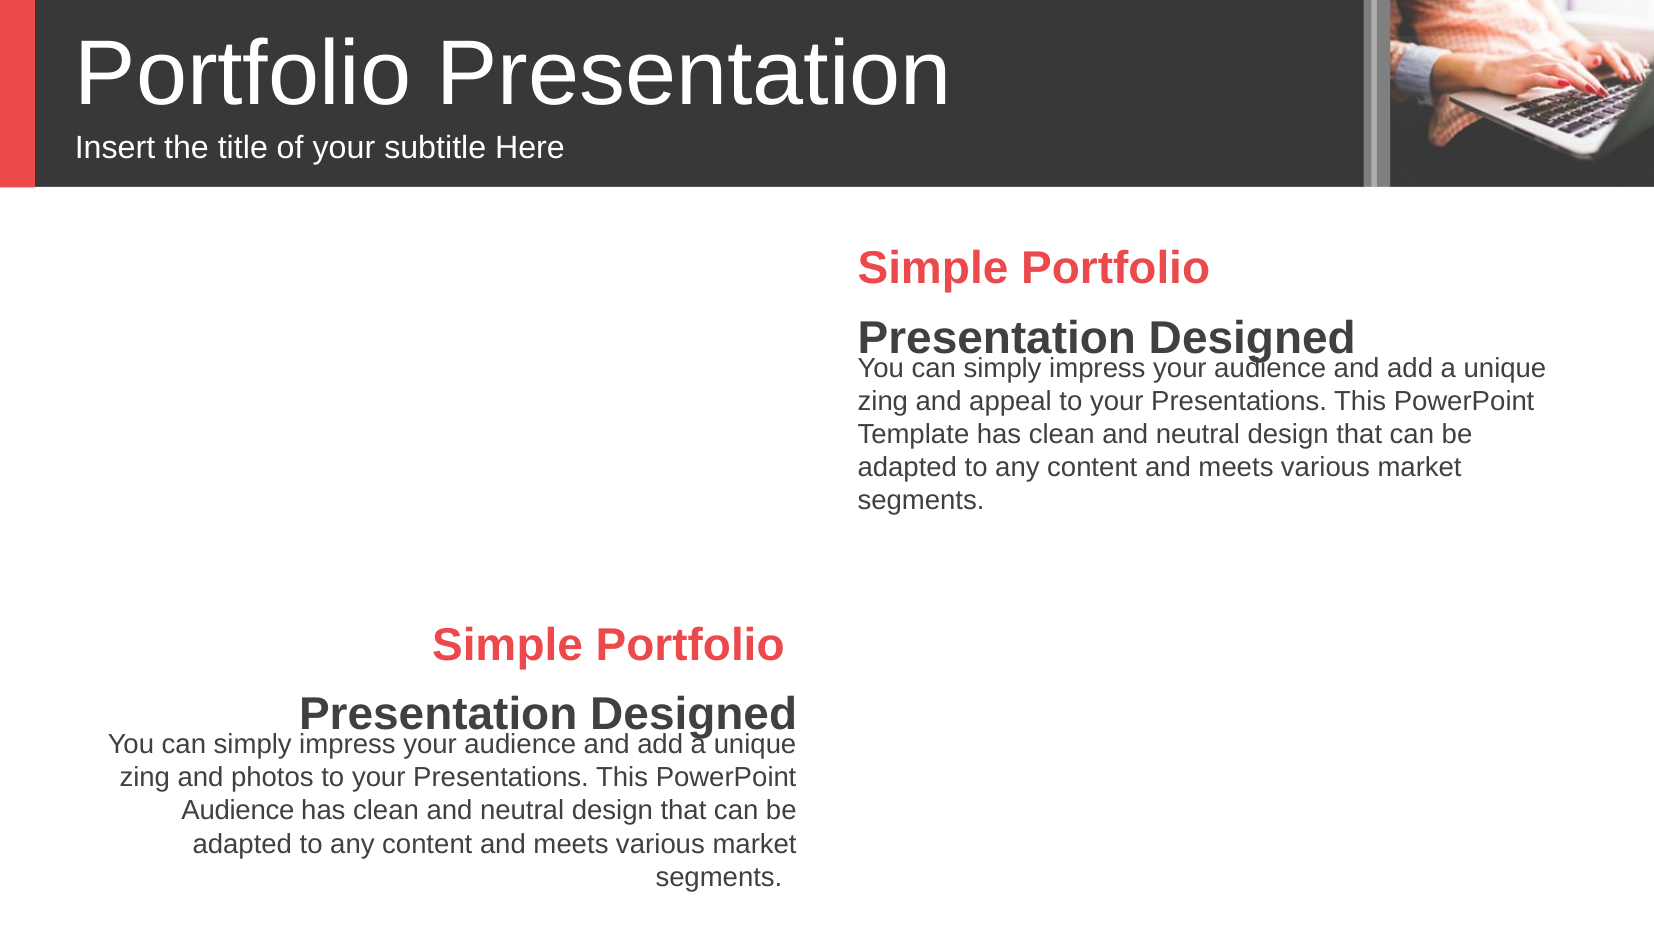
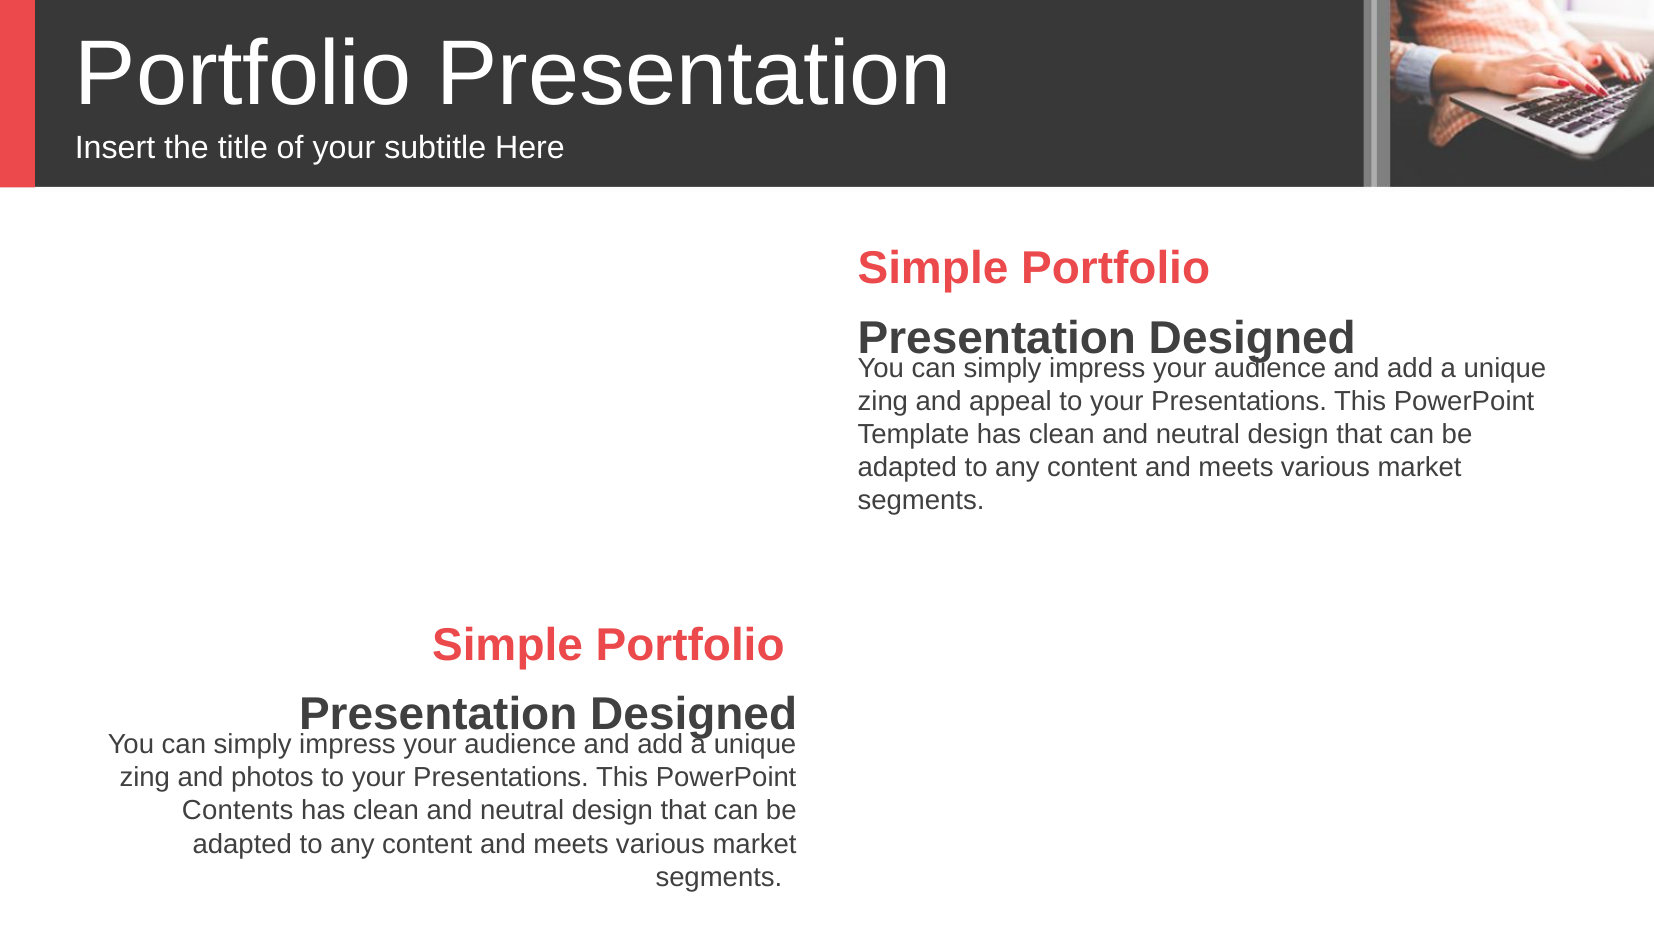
Audience: Audience -> Contents (238, 811)
